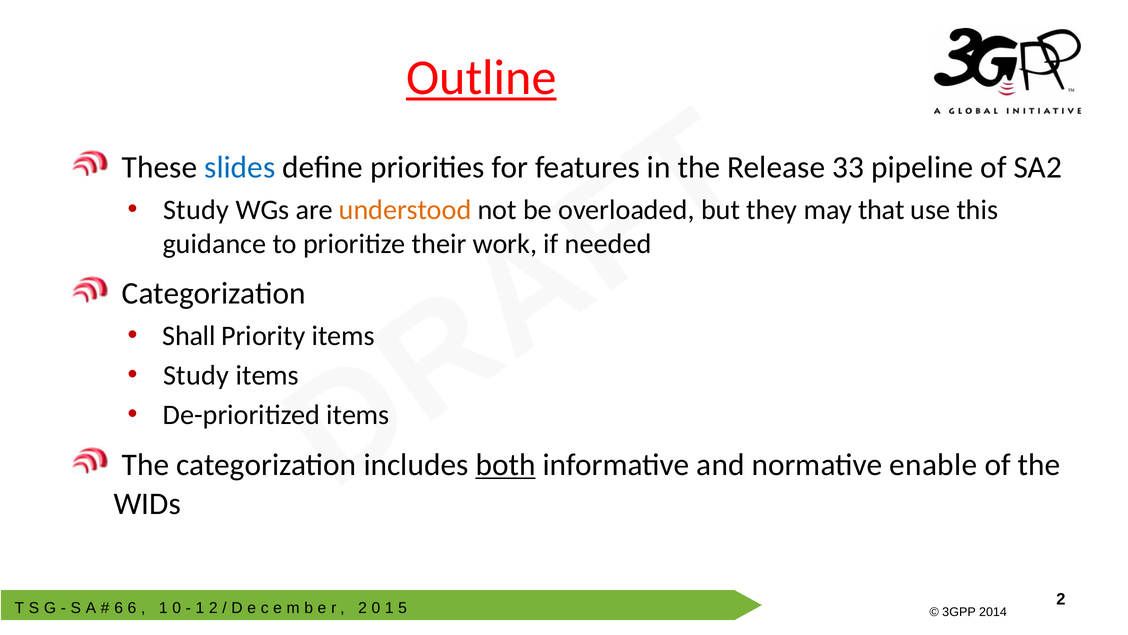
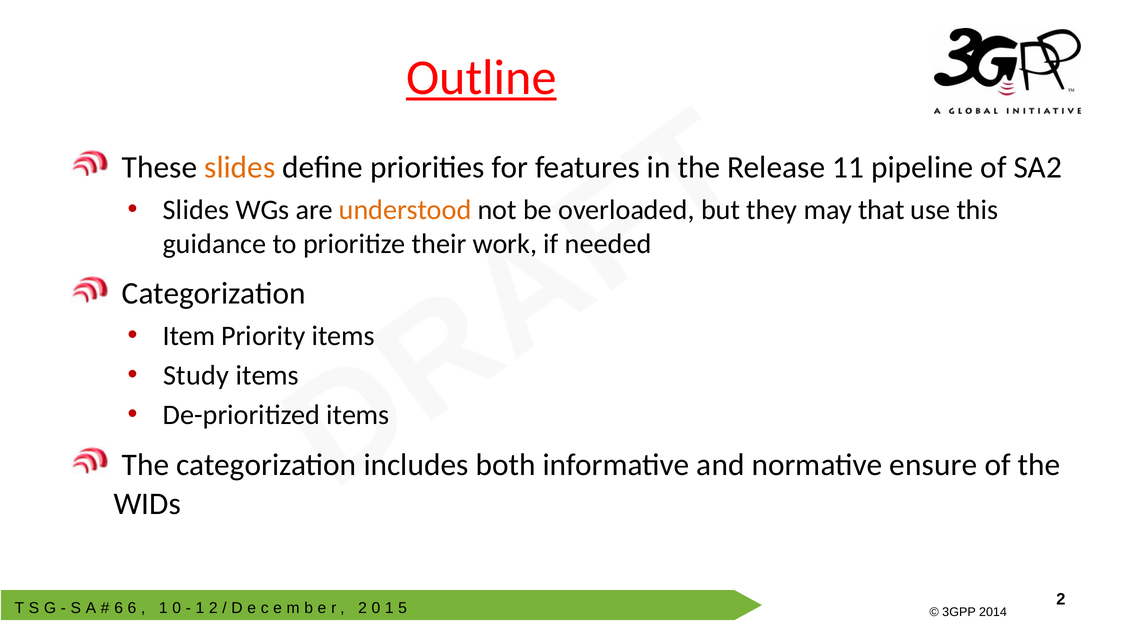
slides colour: blue -> orange (240, 167)
33: 33 -> 11 (848, 167)
Study: Study -> Slides (196, 210)
Shall: Shall -> Item (189, 336)
both underline: present -> none (506, 464)
enable: enable -> ensure (933, 464)
